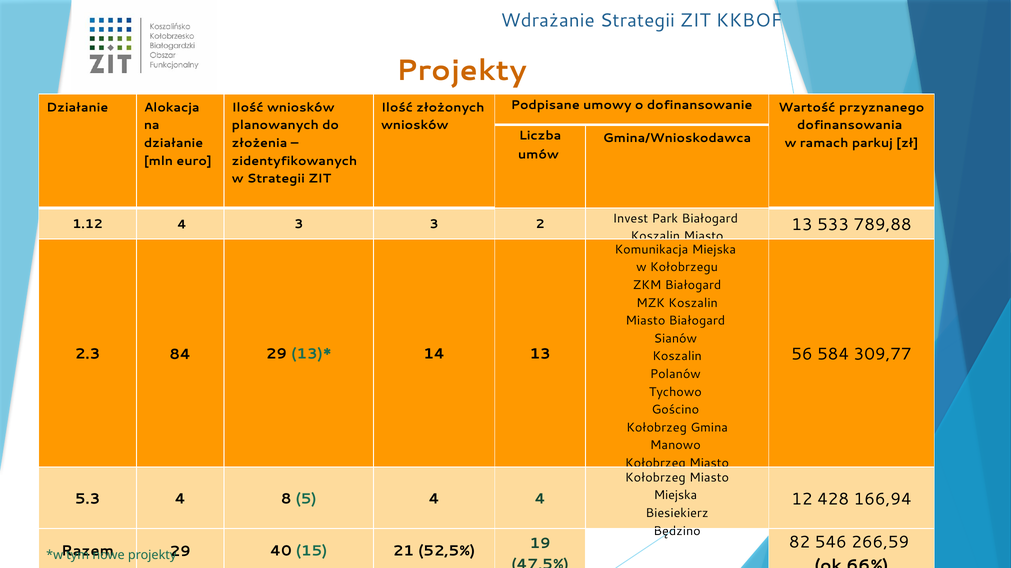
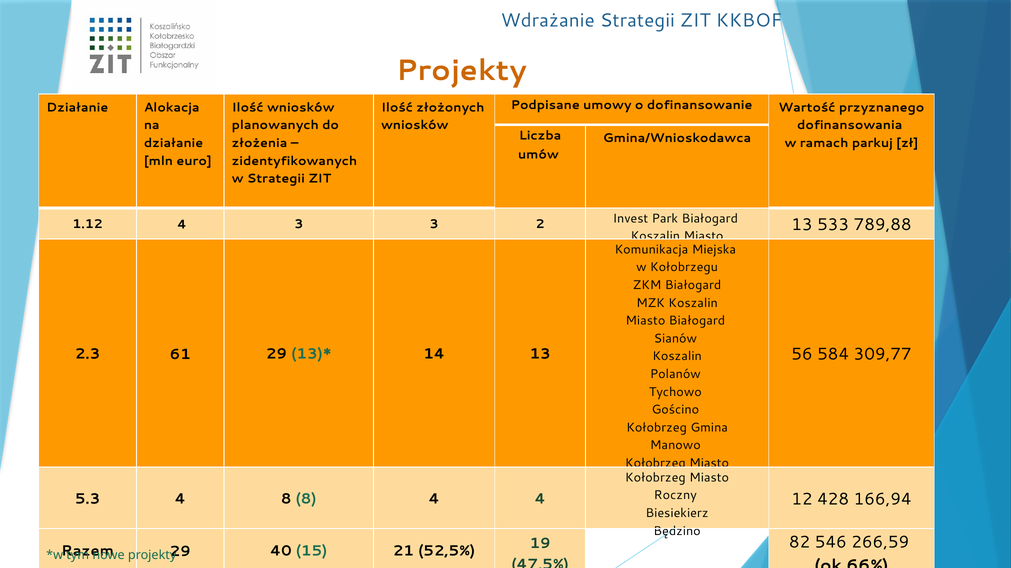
84: 84 -> 61 (180, 355)
Miejska: Miejska -> Roczny (675, 496)
8 5: 5 -> 8 (306, 499)
